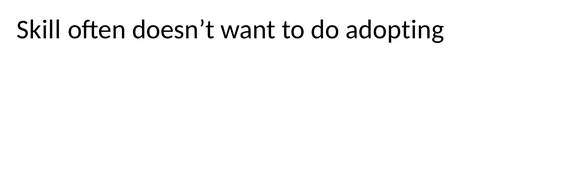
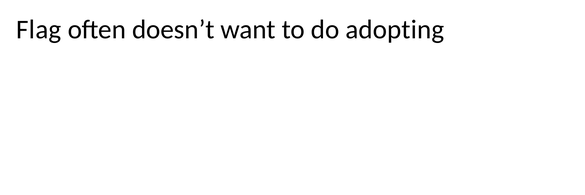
Skill: Skill -> Flag (39, 30)
